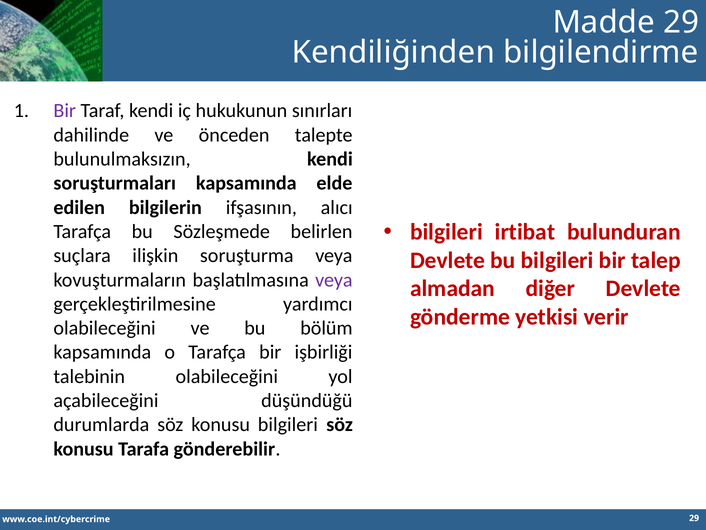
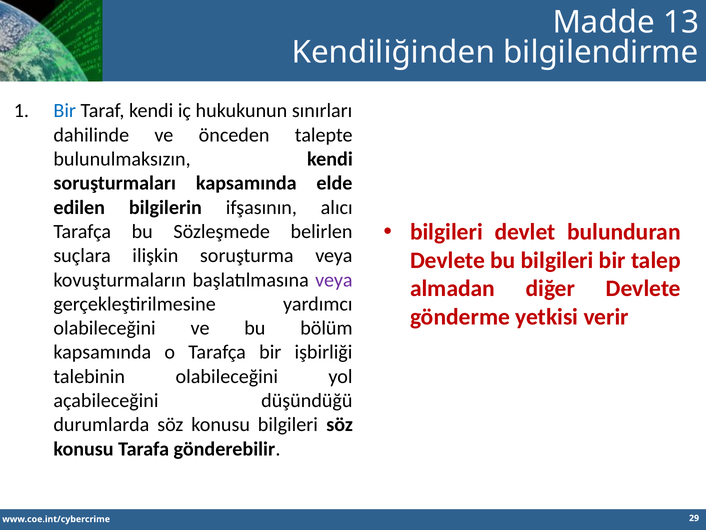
Madde 29: 29 -> 13 (681, 22)
Bir colour: purple -> blue (65, 111)
irtibat: irtibat -> devlet (525, 232)
